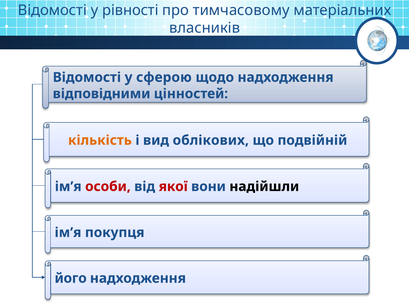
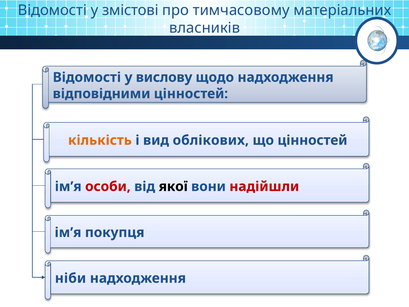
рівності: рівності -> змістові (130, 10)
сферою: сферою -> вислову (164, 77)
що подвійній: подвійній -> цінностей (312, 140)
якої colour: red -> black (173, 186)
надійшли colour: black -> red (264, 186)
його: його -> ніби (70, 278)
